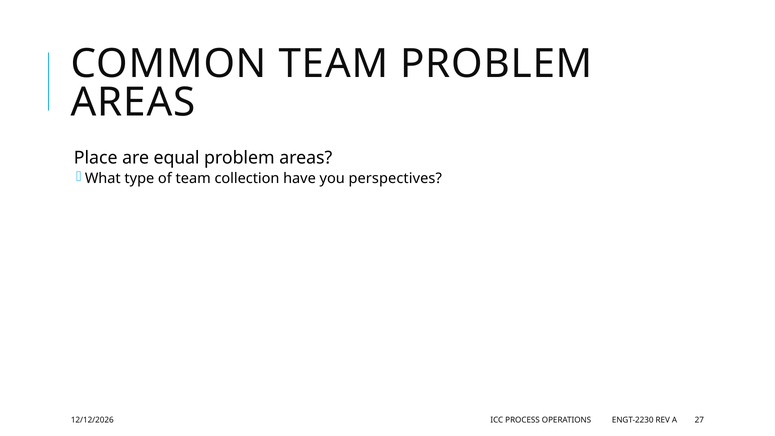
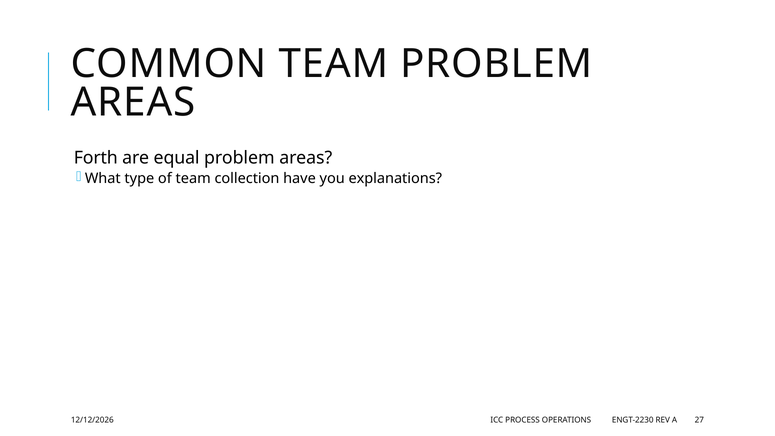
Place: Place -> Forth (96, 158)
perspectives: perspectives -> explanations (395, 178)
